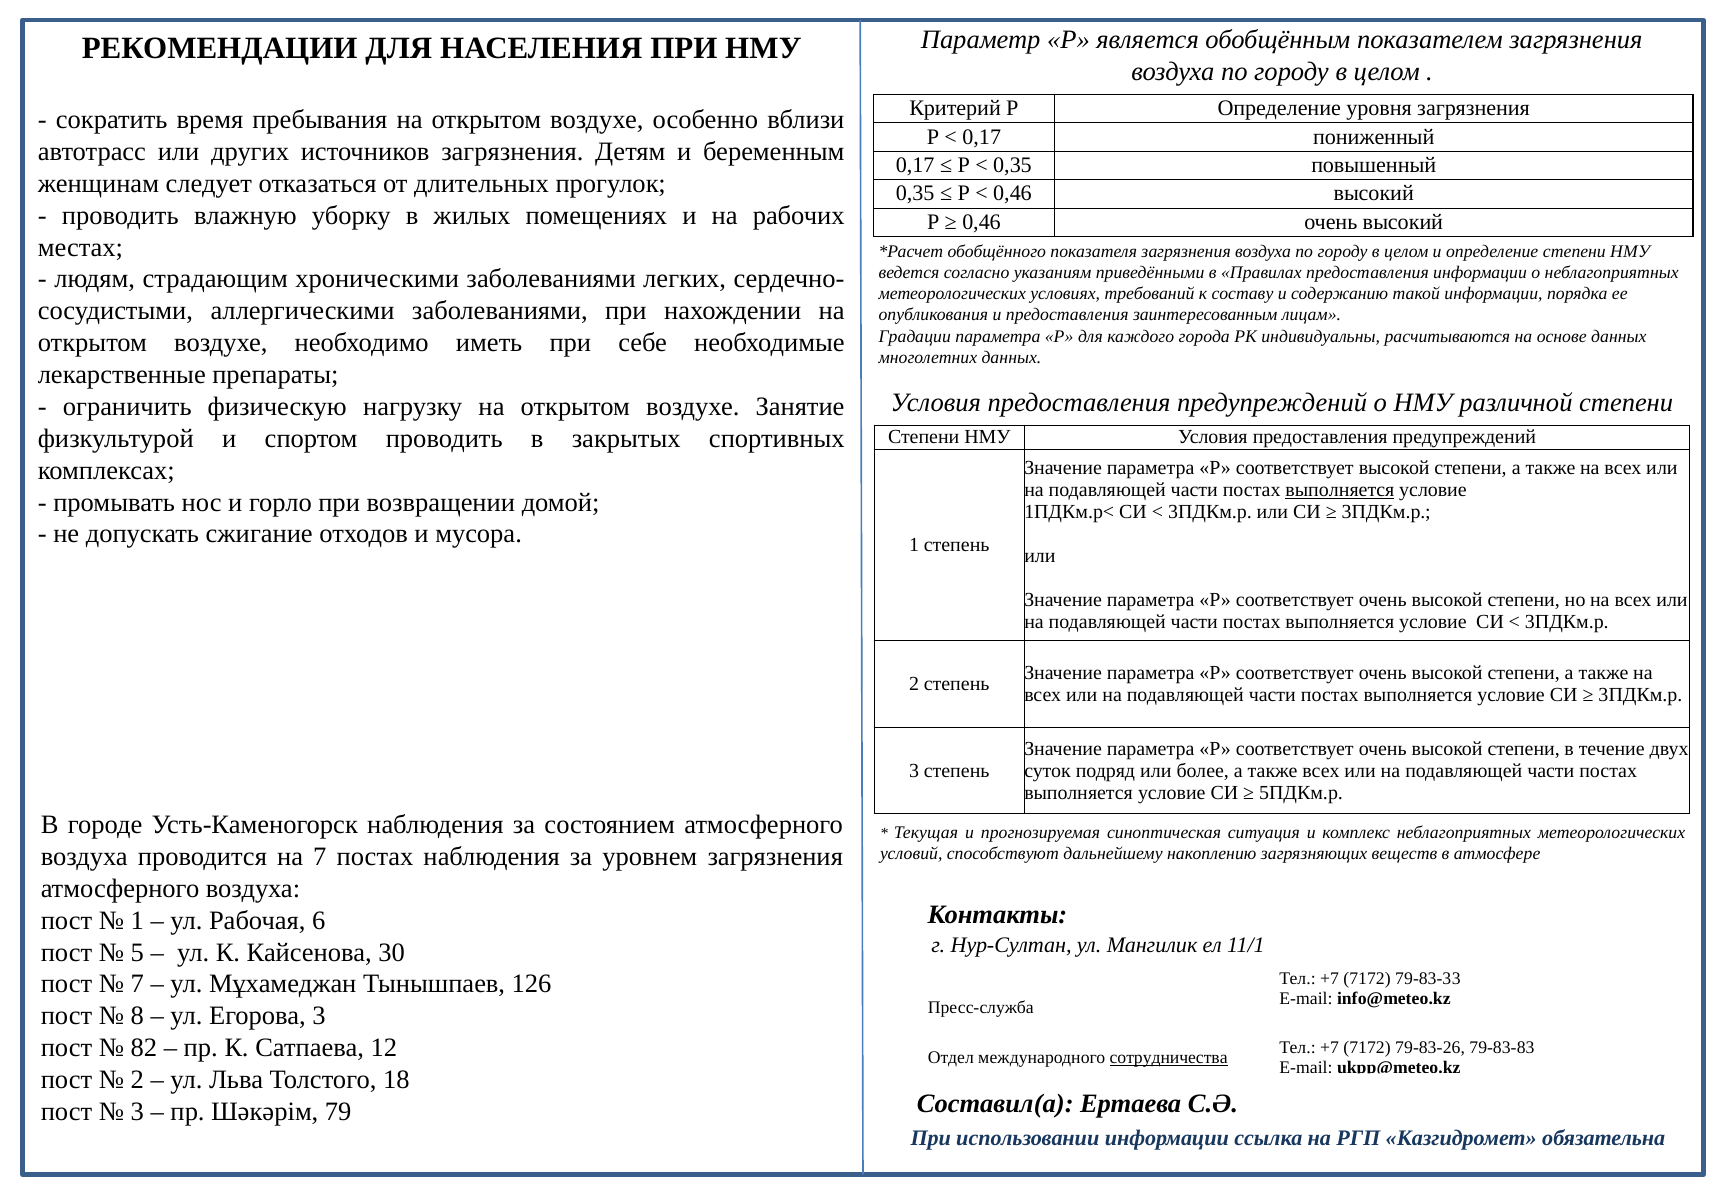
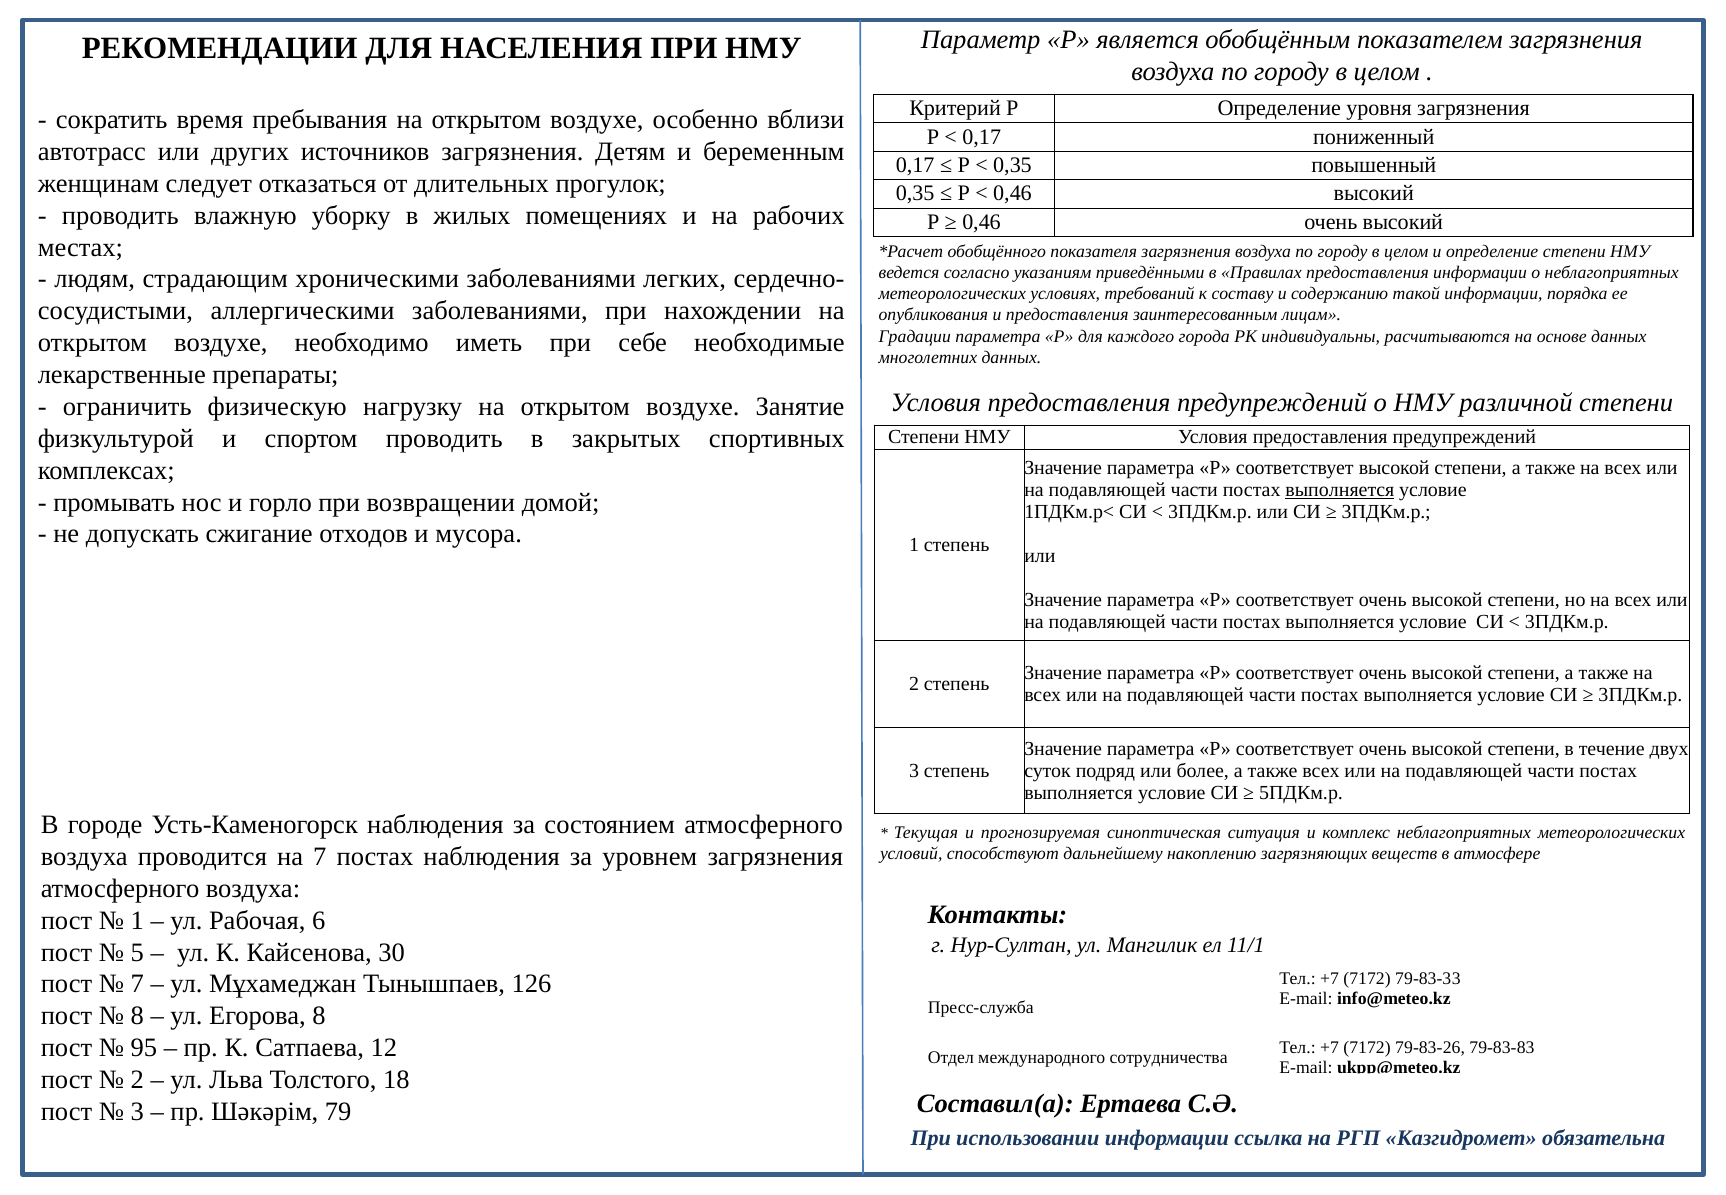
Егорова 3: 3 -> 8 (319, 1016)
82: 82 -> 95 (144, 1048)
сотрудничества underline: present -> none (1169, 1057)
